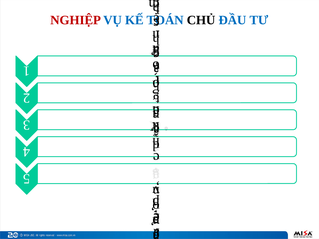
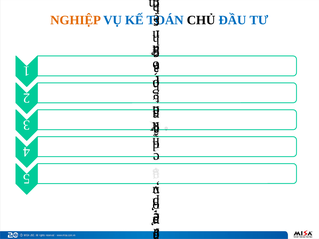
NGHIỆP colour: red -> orange (76, 20)
